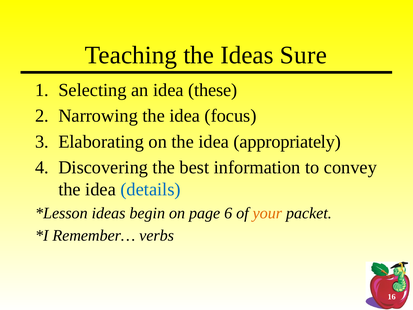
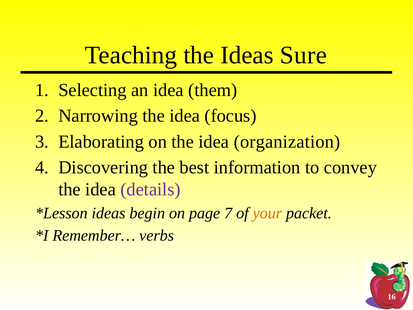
these: these -> them (213, 90)
appropriately: appropriately -> organization (287, 142)
details colour: blue -> purple (151, 189)
6: 6 -> 7 (228, 213)
